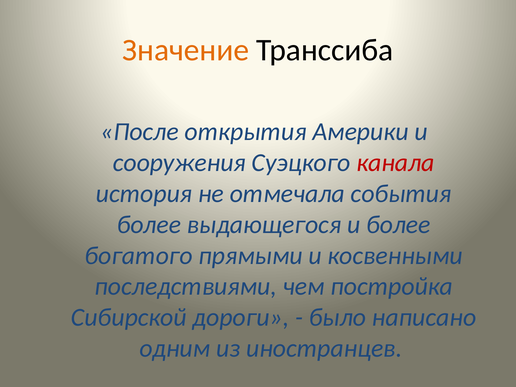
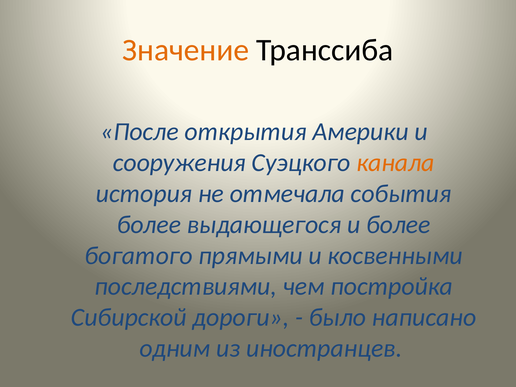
канала colour: red -> orange (395, 163)
